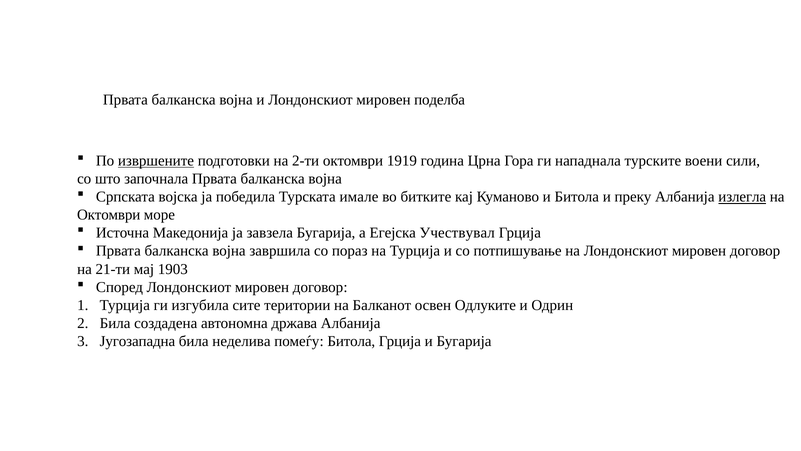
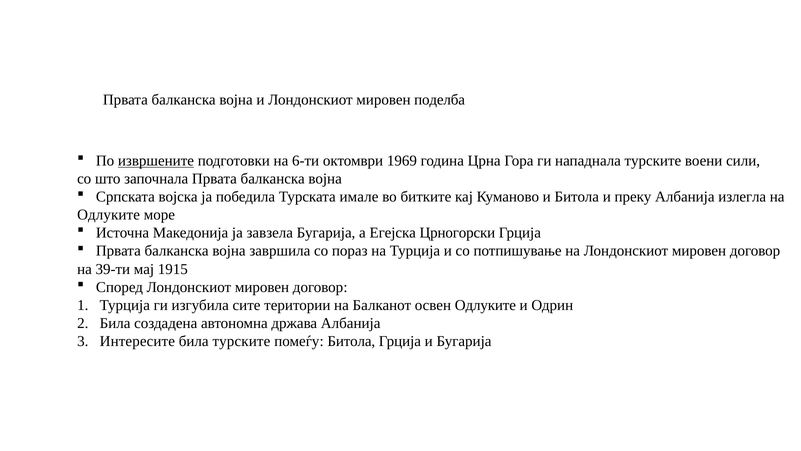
2-ти: 2-ти -> 6-ти (306, 161)
1919: 1919 -> 1969 (402, 161)
излегла underline: present -> none (742, 197)
Октомври: Октомври -> Одлуките (109, 215)
Учествувал: Учествувал -> Црногорски (457, 233)
21-ти: 21-ти -> 39-ти (113, 269)
1903: 1903 -> 1915 (173, 269)
Југозападна: Југозападна -> Интересите (137, 341)
била неделива: неделива -> турските (241, 341)
